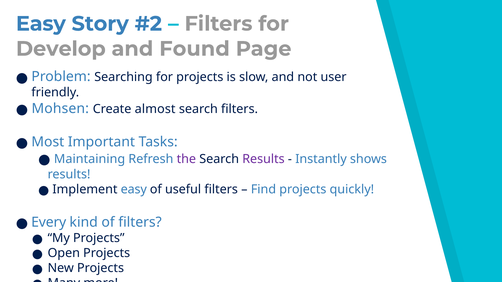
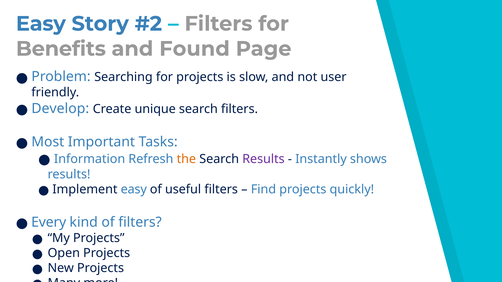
Develop: Develop -> Benefits (61, 49)
Mohsen: Mohsen -> Develop (60, 109)
almost: almost -> unique (155, 109)
Maintaining: Maintaining -> Information (90, 159)
the colour: purple -> orange (186, 159)
